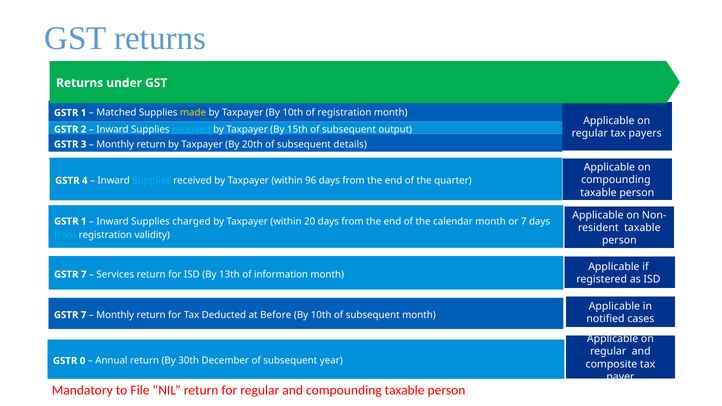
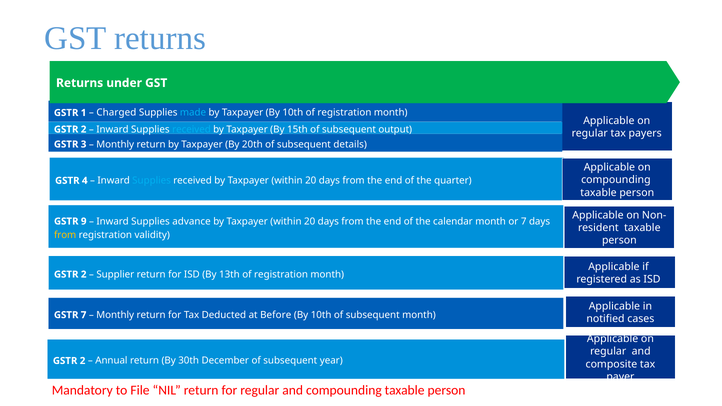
Matched: Matched -> Charged (116, 113)
made colour: yellow -> light blue (193, 113)
96: 96 -> 20 (311, 181)
1: 1 -> 9 (84, 221)
charged: charged -> advance (192, 221)
from colour: light blue -> yellow (65, 235)
7: 7 -> 2 (84, 274)
Services: Services -> Supplier (115, 274)
13th of information: information -> registration (281, 274)
0: 0 -> 2 (83, 361)
